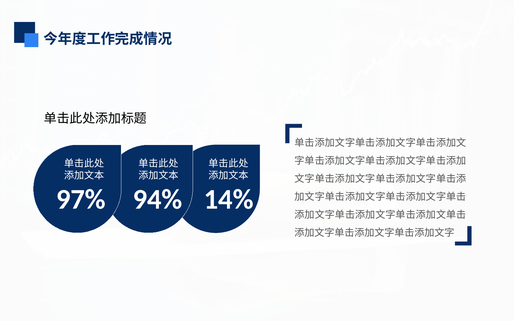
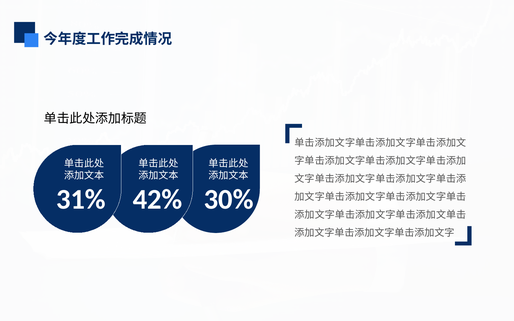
97%: 97% -> 31% (81, 200)
94%: 94% -> 42% (158, 200)
14%: 14% -> 30% (229, 200)
